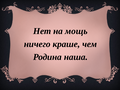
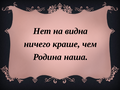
мощь: мощь -> видна (76, 31)
